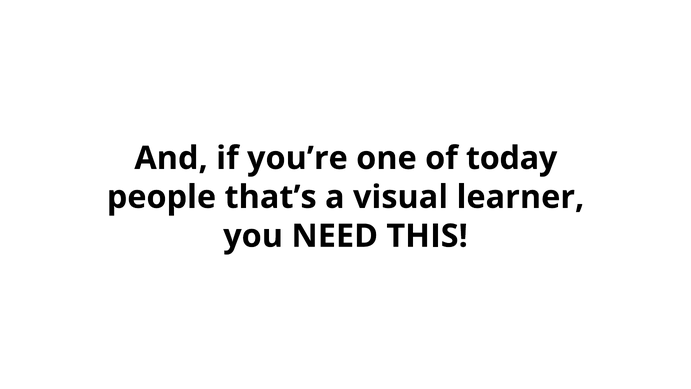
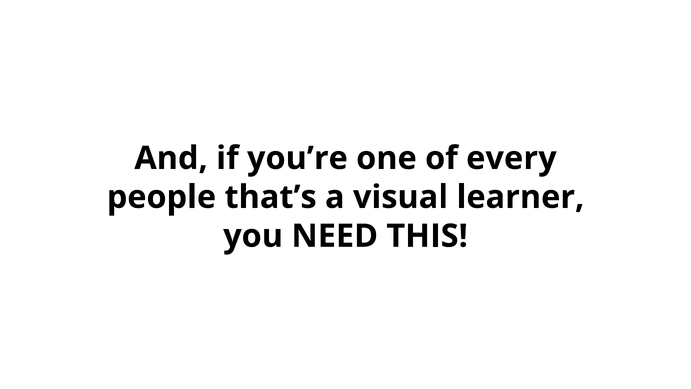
today: today -> every (511, 158)
